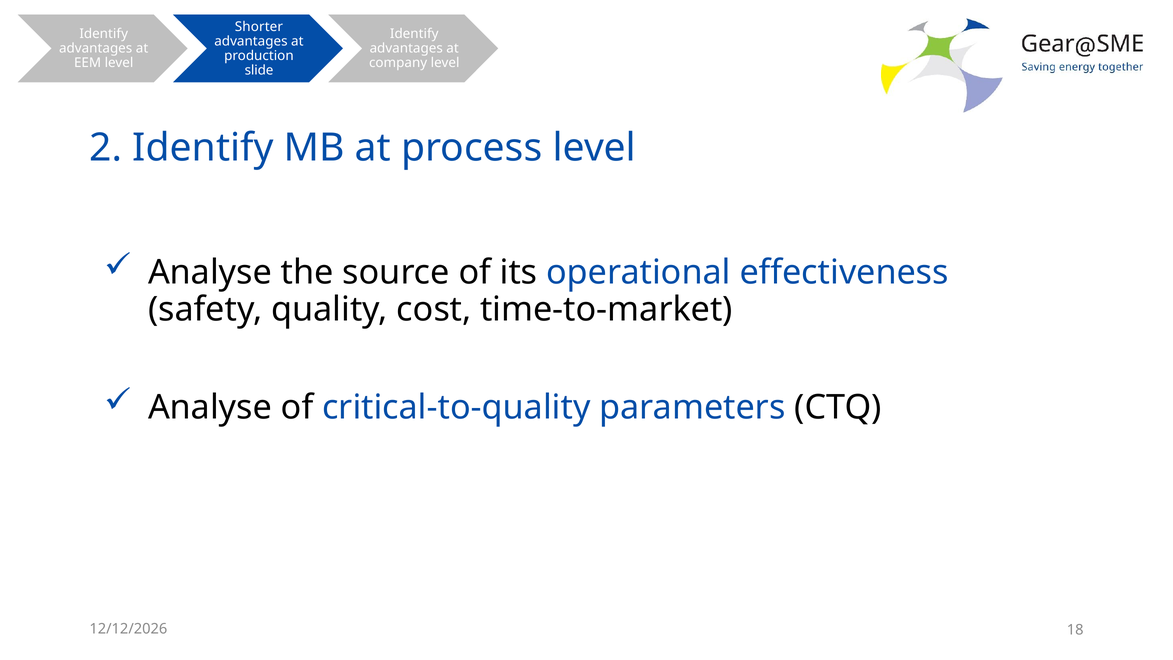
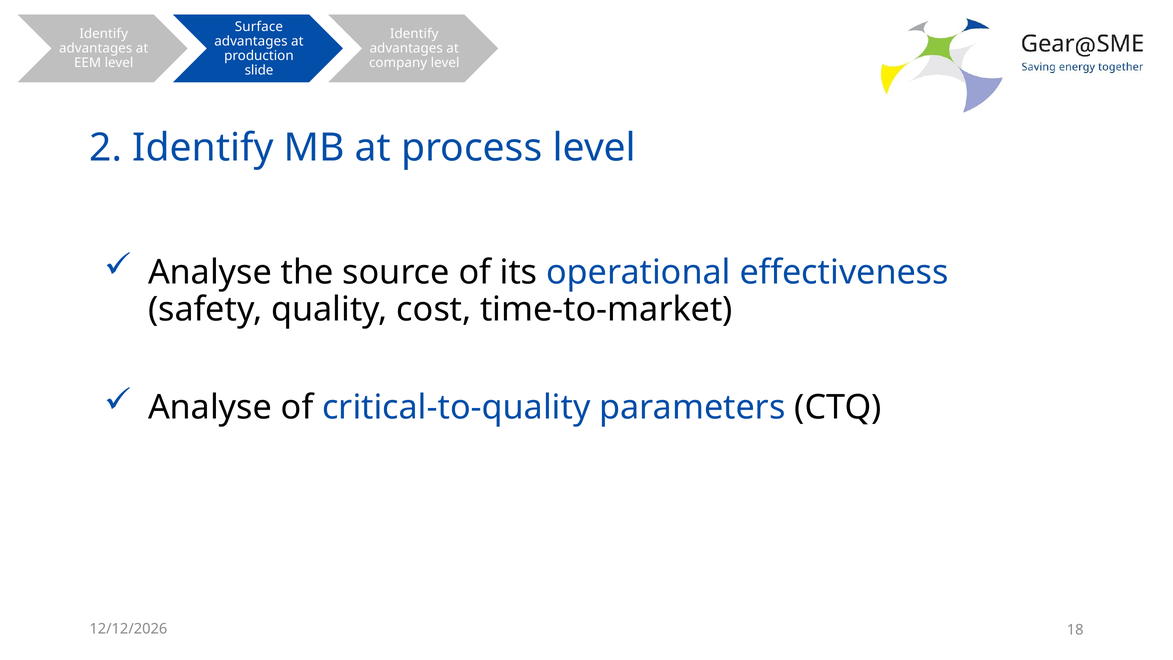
Shorter: Shorter -> Surface (259, 27)
